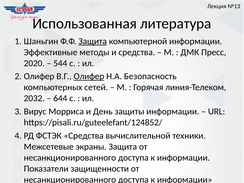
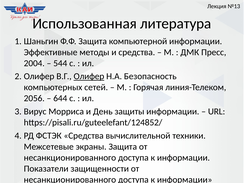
Защита underline: present -> none (93, 41)
2020: 2020 -> 2004 (34, 63)
2032: 2032 -> 2056 (34, 98)
